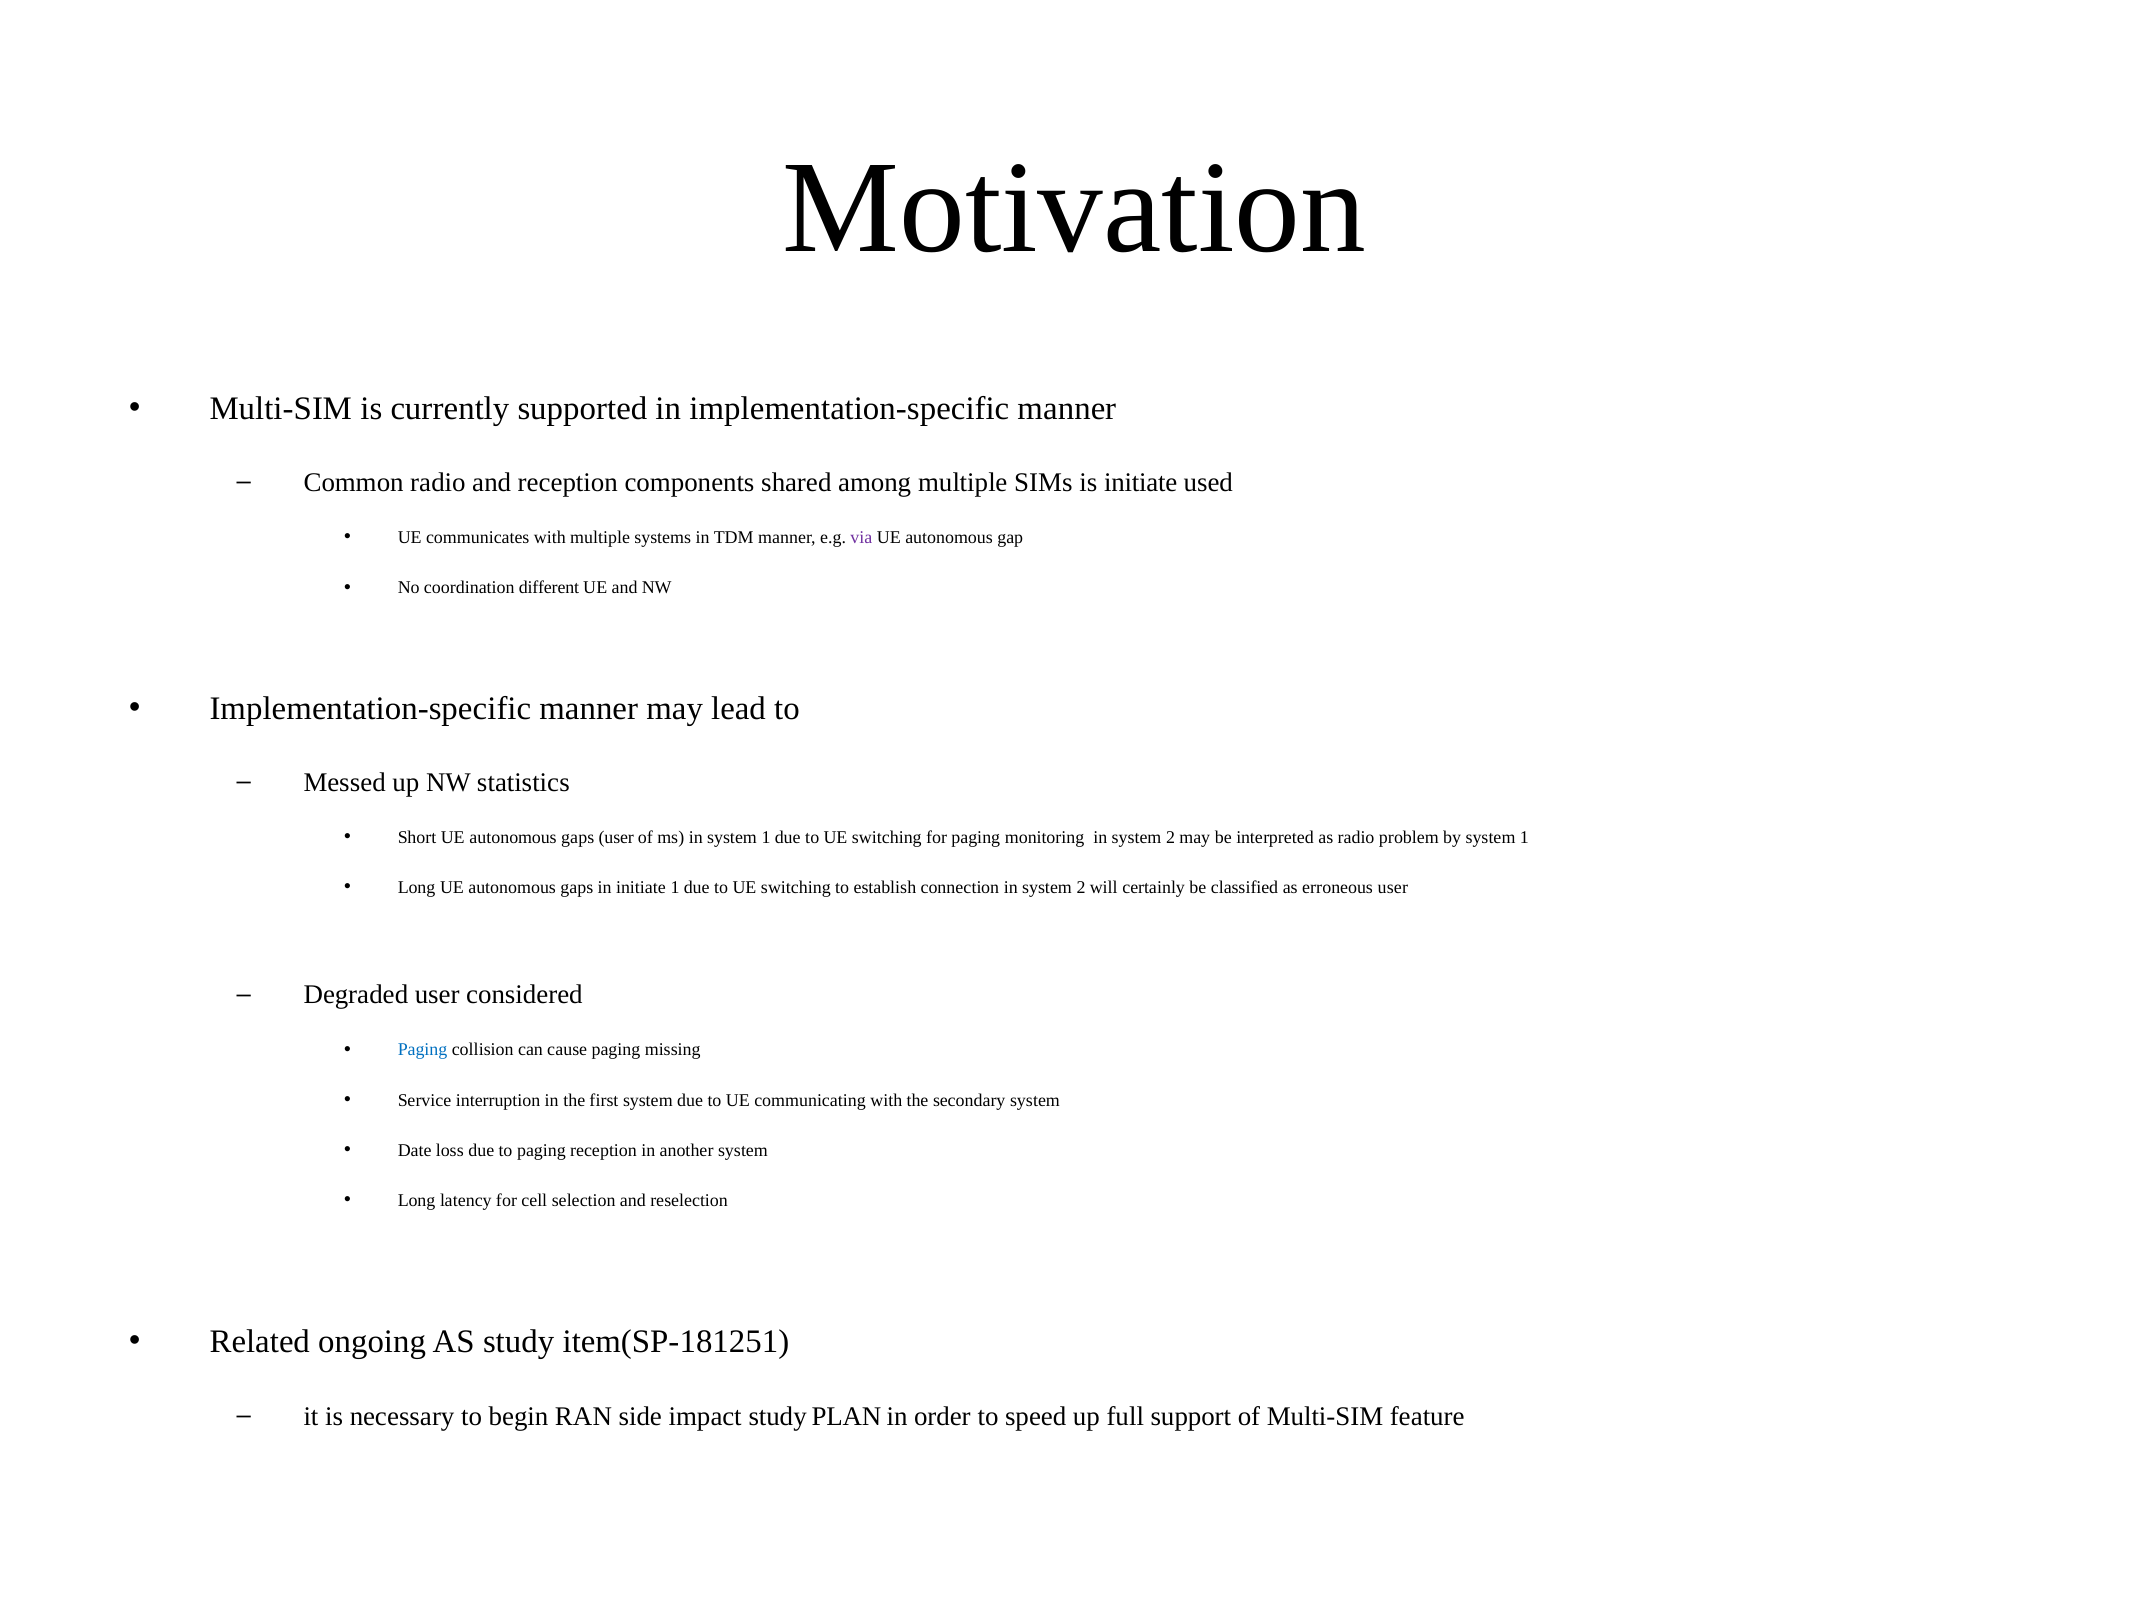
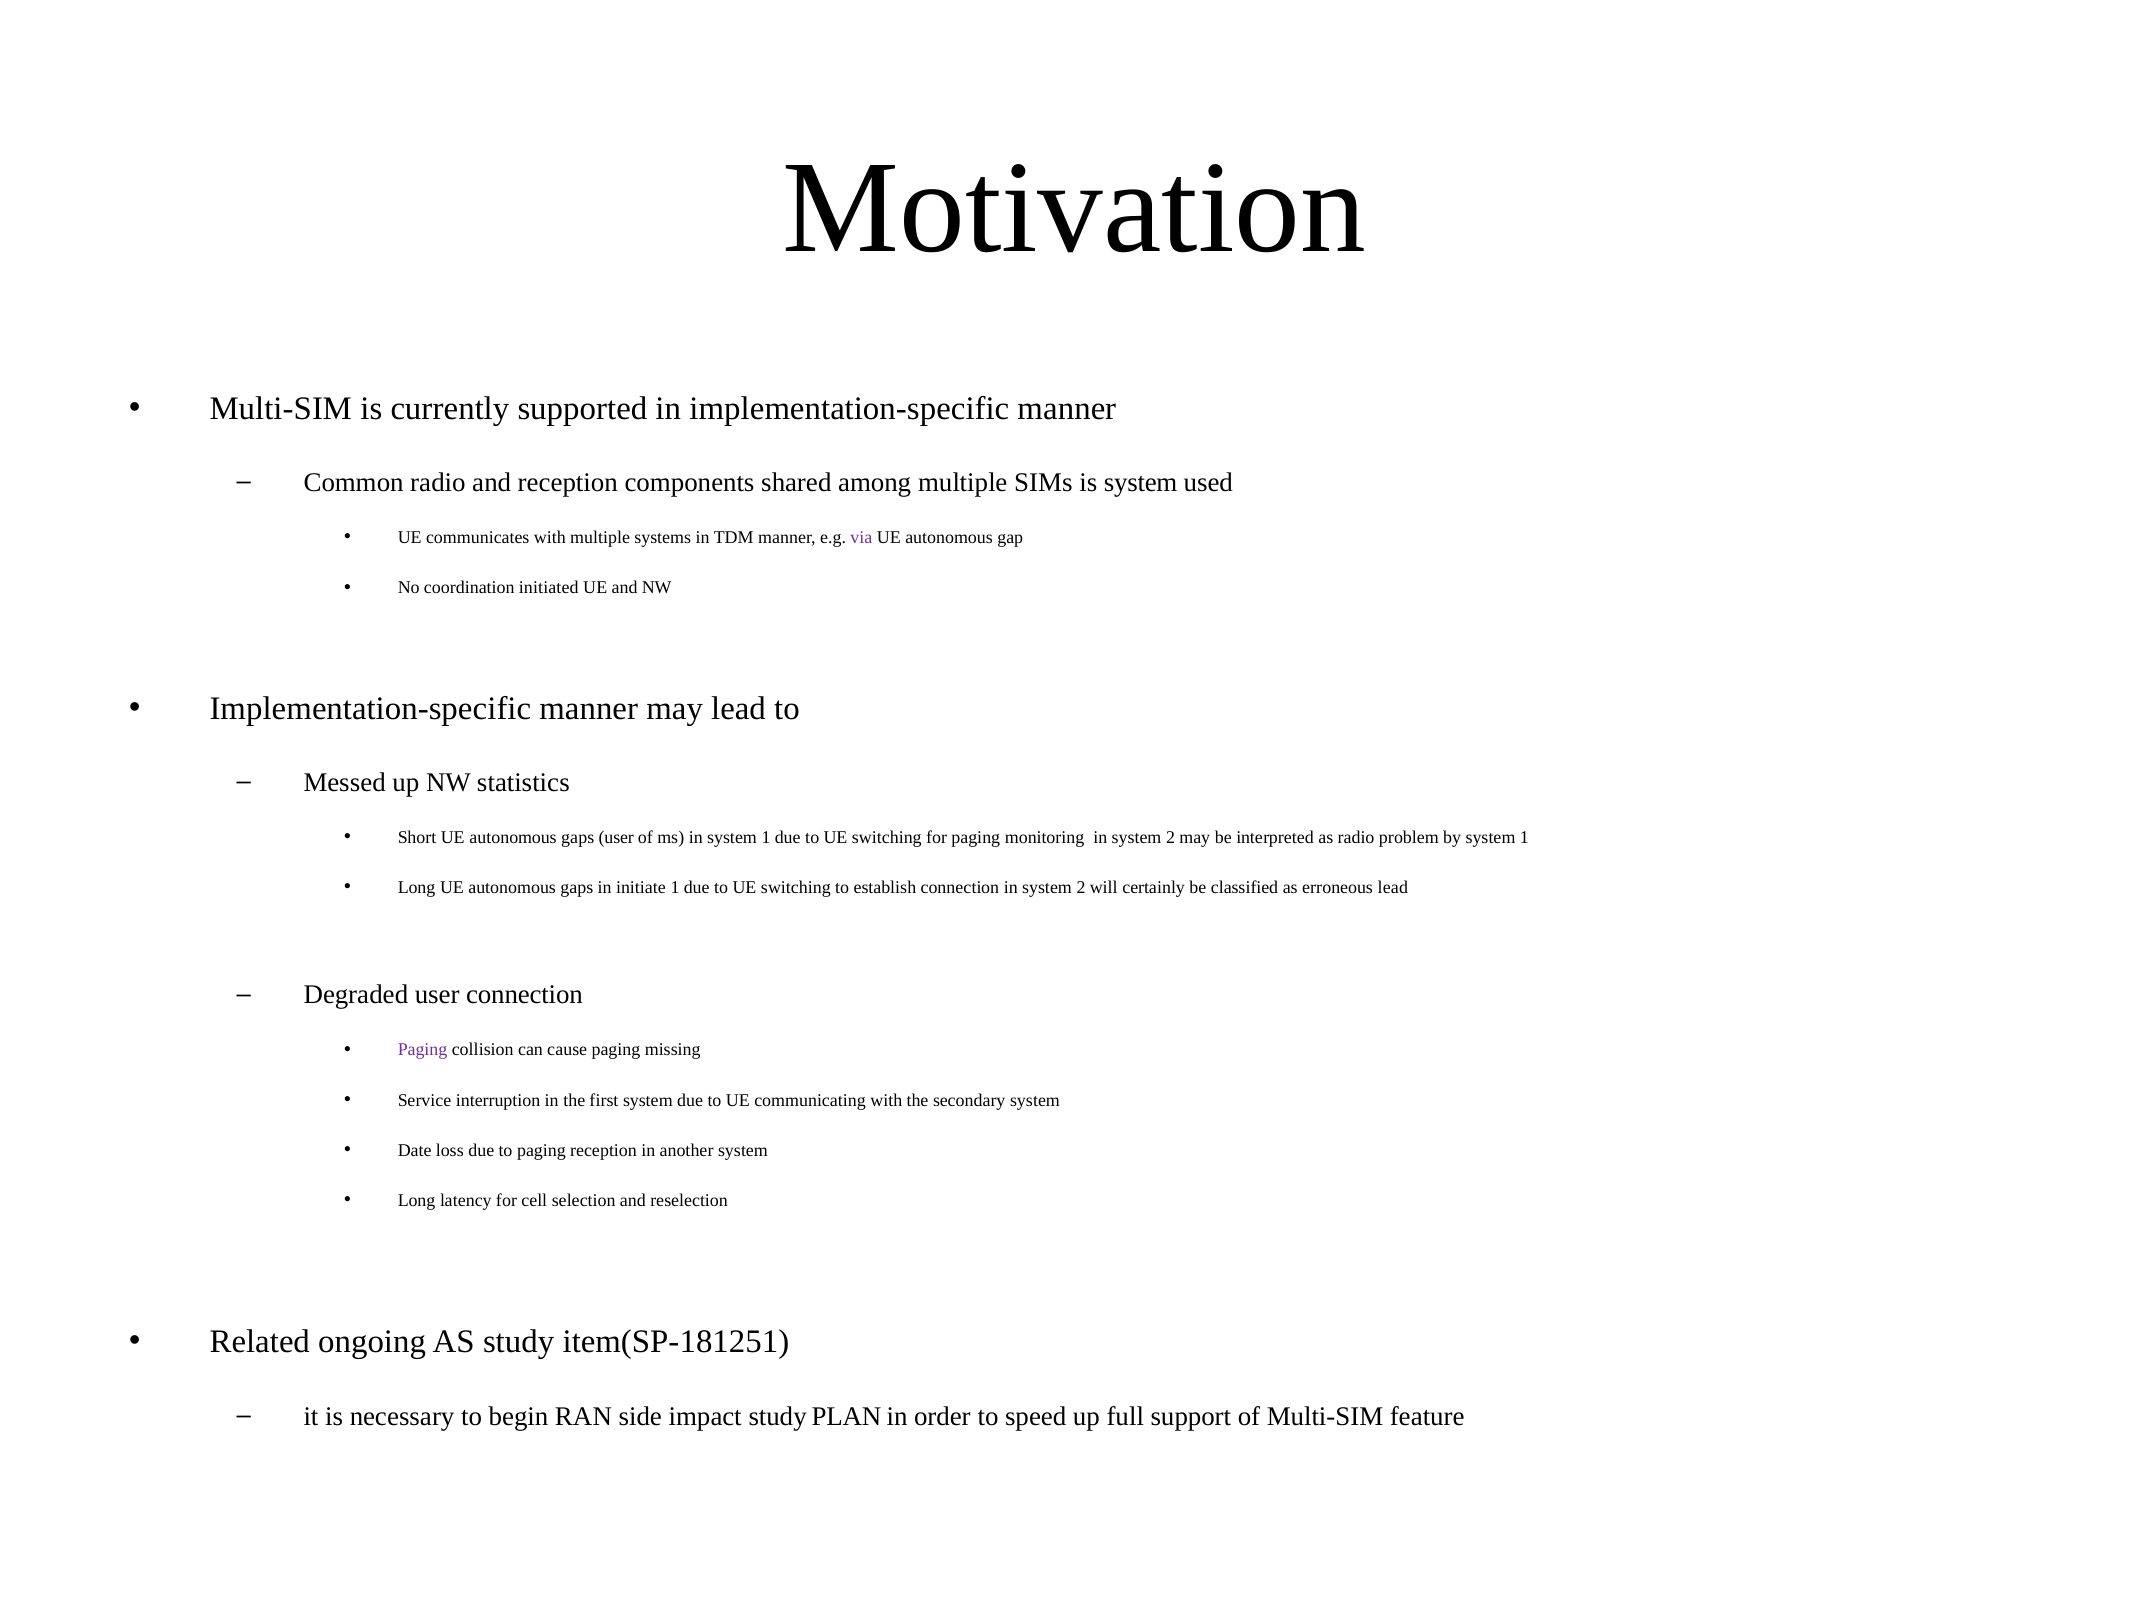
is initiate: initiate -> system (1141, 483)
different: different -> initiated (549, 588)
erroneous user: user -> lead (1393, 888)
user considered: considered -> connection (524, 995)
Paging colour: blue -> purple (423, 1050)
